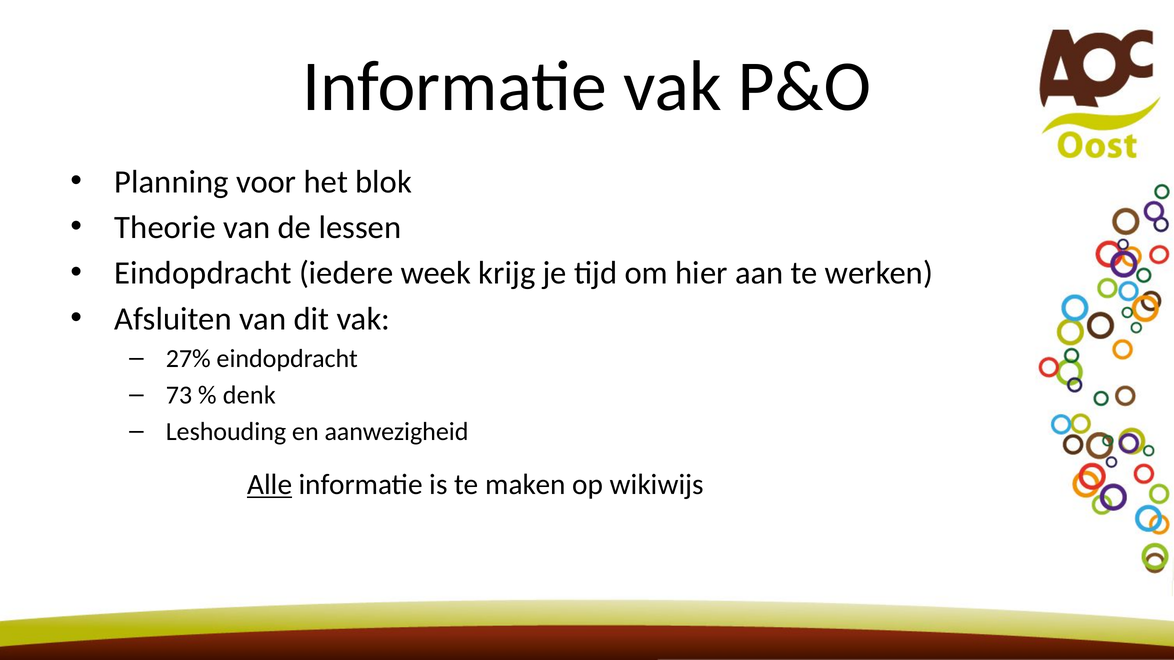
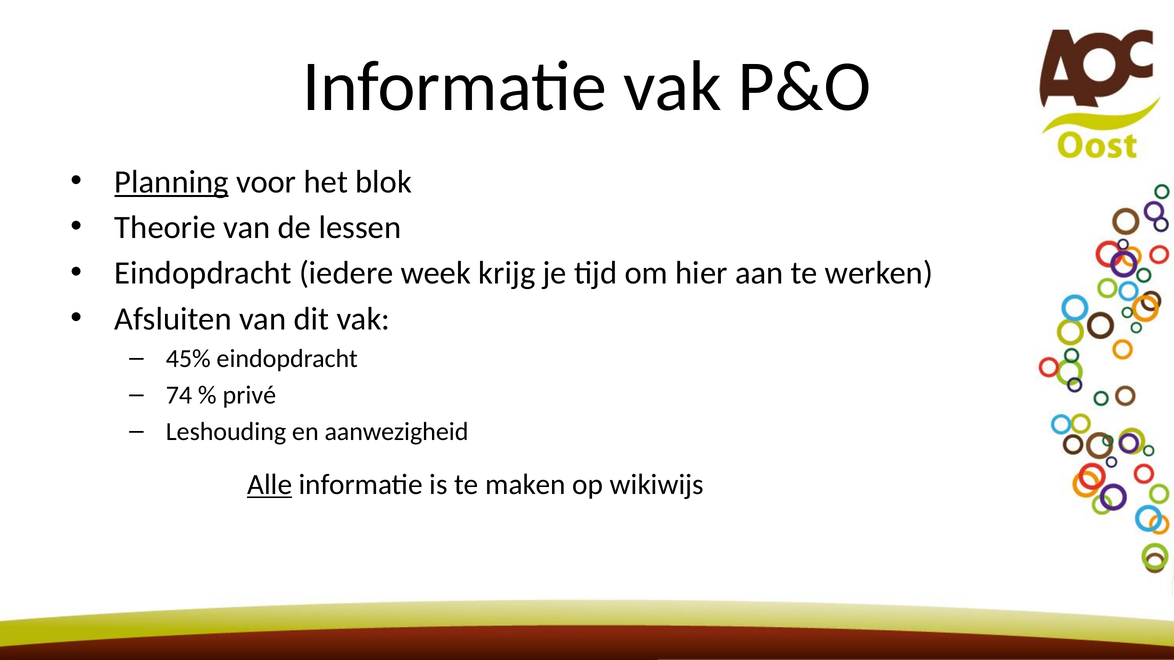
Planning underline: none -> present (172, 182)
27%: 27% -> 45% (188, 359)
73: 73 -> 74 (179, 395)
denk: denk -> privé (249, 395)
